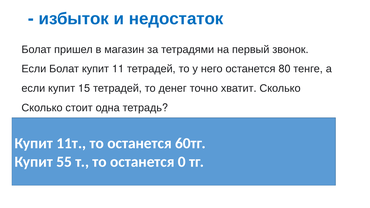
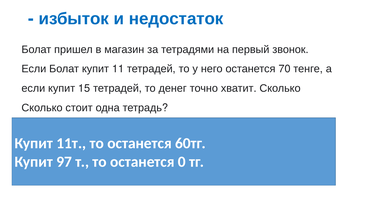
80: 80 -> 70 (285, 69)
55: 55 -> 97 (64, 162)
